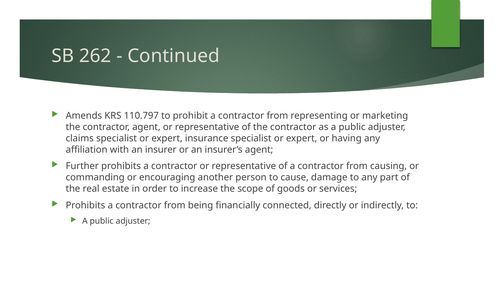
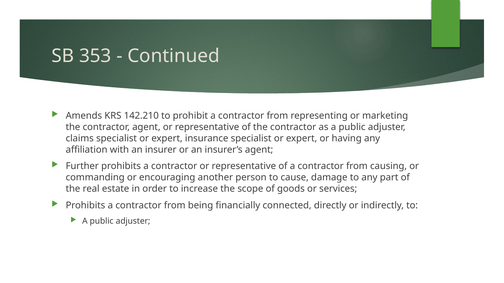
262: 262 -> 353 (95, 56)
110.797: 110.797 -> 142.210 (141, 116)
